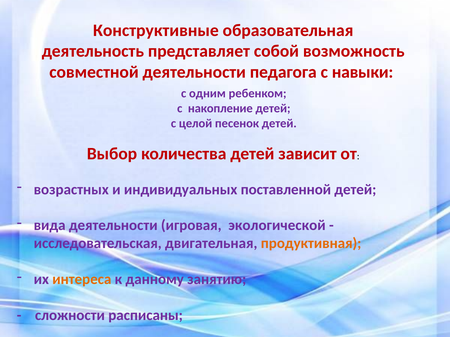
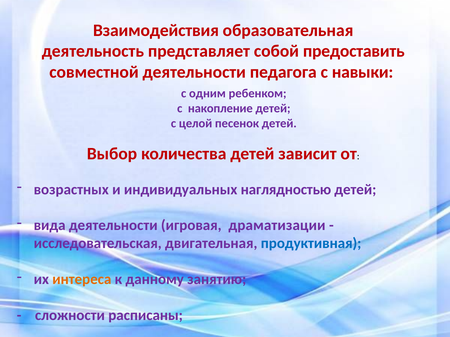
Конструктивные: Конструктивные -> Взаимодействия (156, 30)
возможность: возможность -> предоставить (354, 51)
поставленной: поставленной -> наглядностью (286, 190)
экологической: экологической -> драматизации (277, 226)
продуктивная colour: orange -> blue (311, 244)
